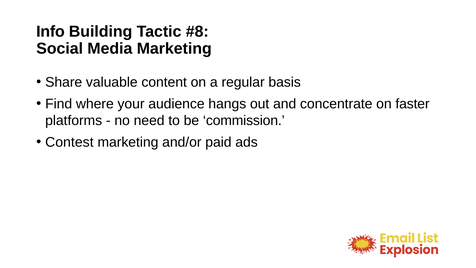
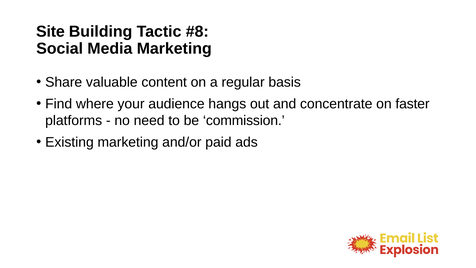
Info: Info -> Site (50, 31)
Contest: Contest -> Existing (69, 142)
